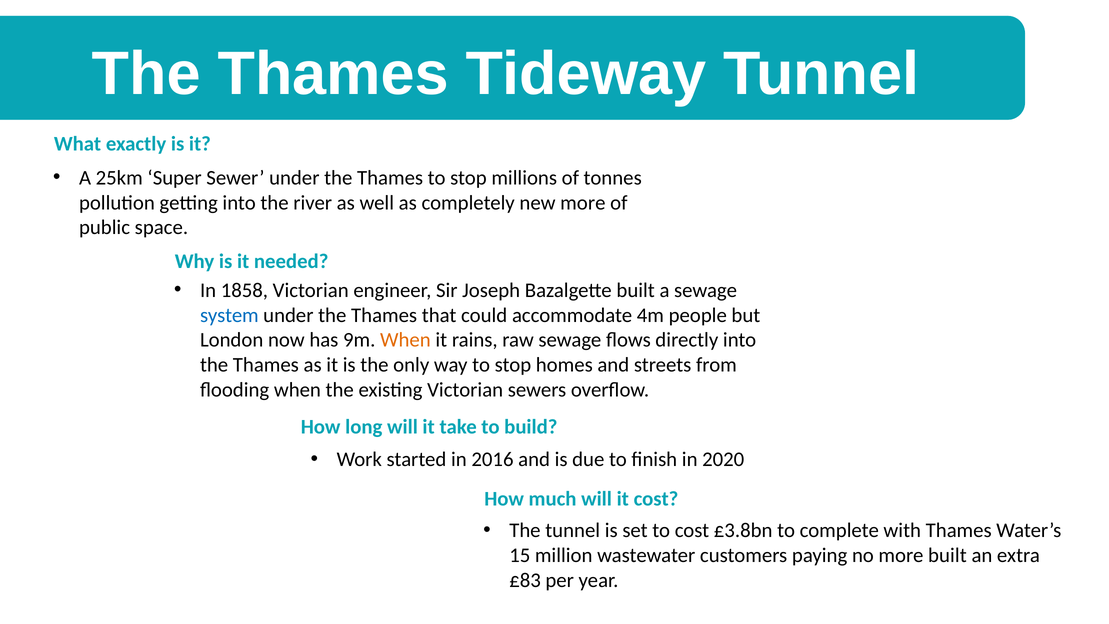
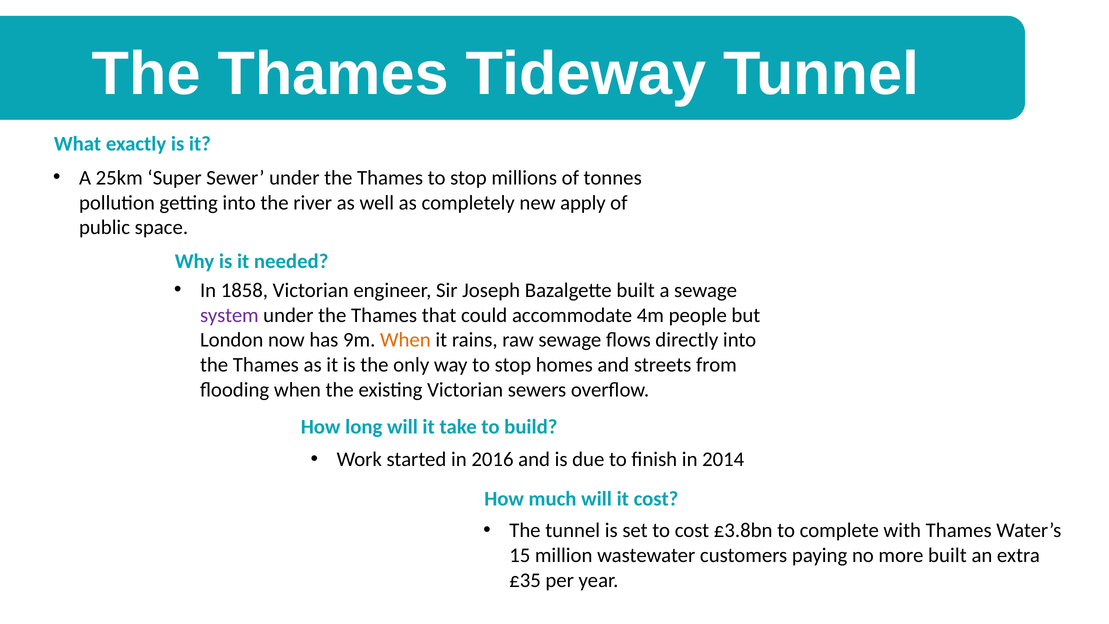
new more: more -> apply (583, 203)
system colour: blue -> purple (229, 315)
2020: 2020 -> 2014 (723, 459)
£83: £83 -> £35 (525, 580)
